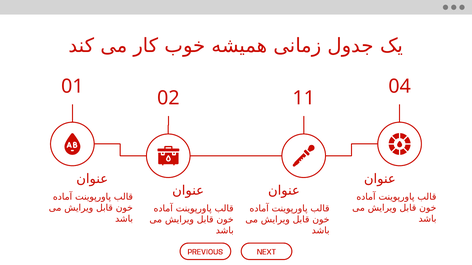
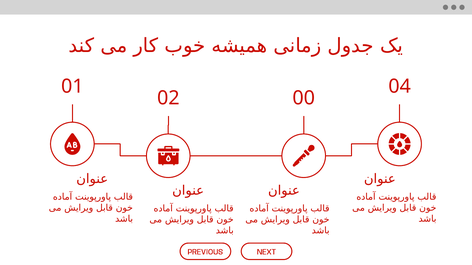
11: 11 -> 00 (304, 98)
